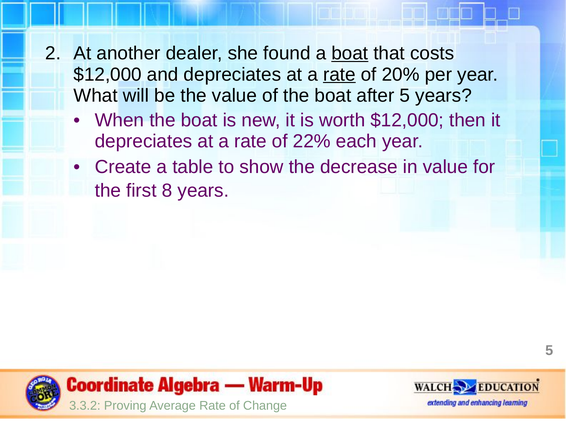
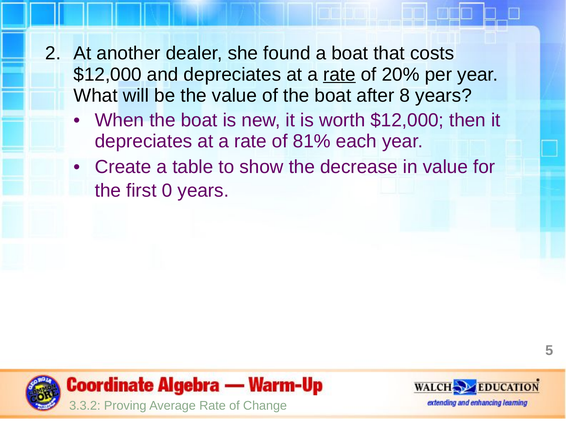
boat underline: present -> none (350, 53)
after 5: 5 -> 8 (405, 95)
22%: 22% -> 81% (312, 141)
8: 8 -> 0 (167, 191)
